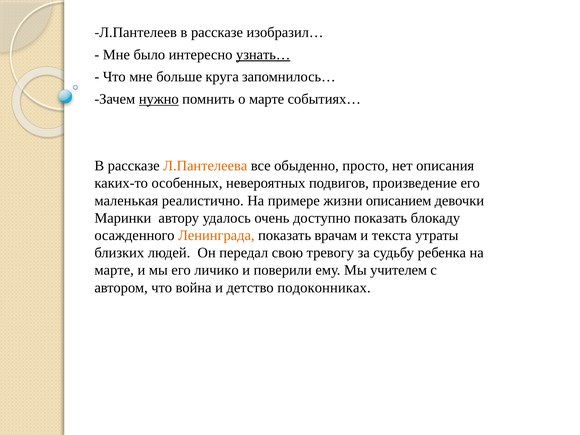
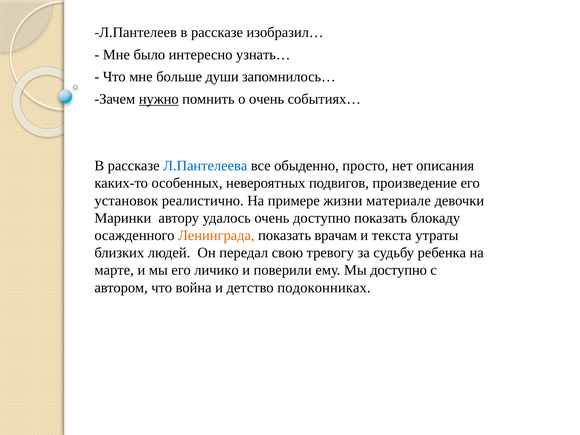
узнать… underline: present -> none (263, 55)
круга: круга -> души (222, 77)
о марте: марте -> очень (267, 99)
Л.Пантелеева colour: orange -> blue (205, 166)
маленькая: маленькая -> установок (126, 201)
описанием: описанием -> материале (398, 201)
Мы учителем: учителем -> доступно (399, 270)
